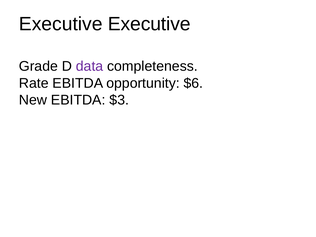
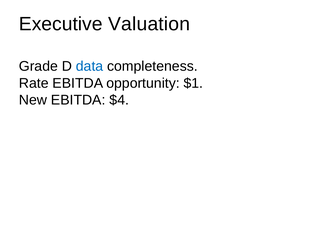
Executive Executive: Executive -> Valuation (149, 24)
data colour: purple -> blue (90, 66)
$6: $6 -> $1 (193, 83)
$3: $3 -> $4 (119, 100)
